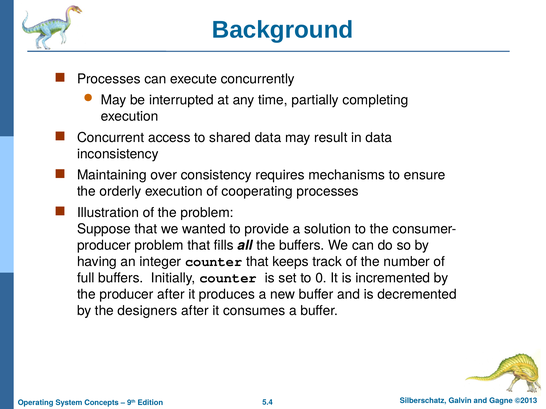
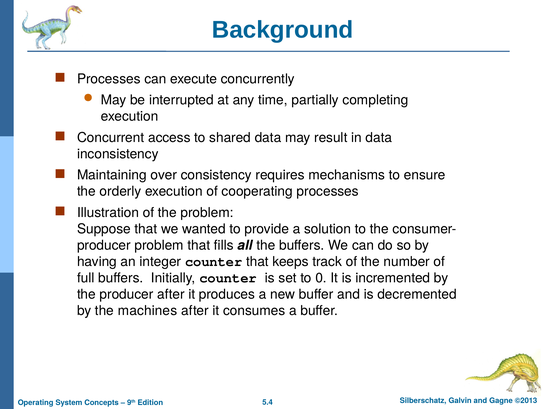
designers: designers -> machines (148, 311)
